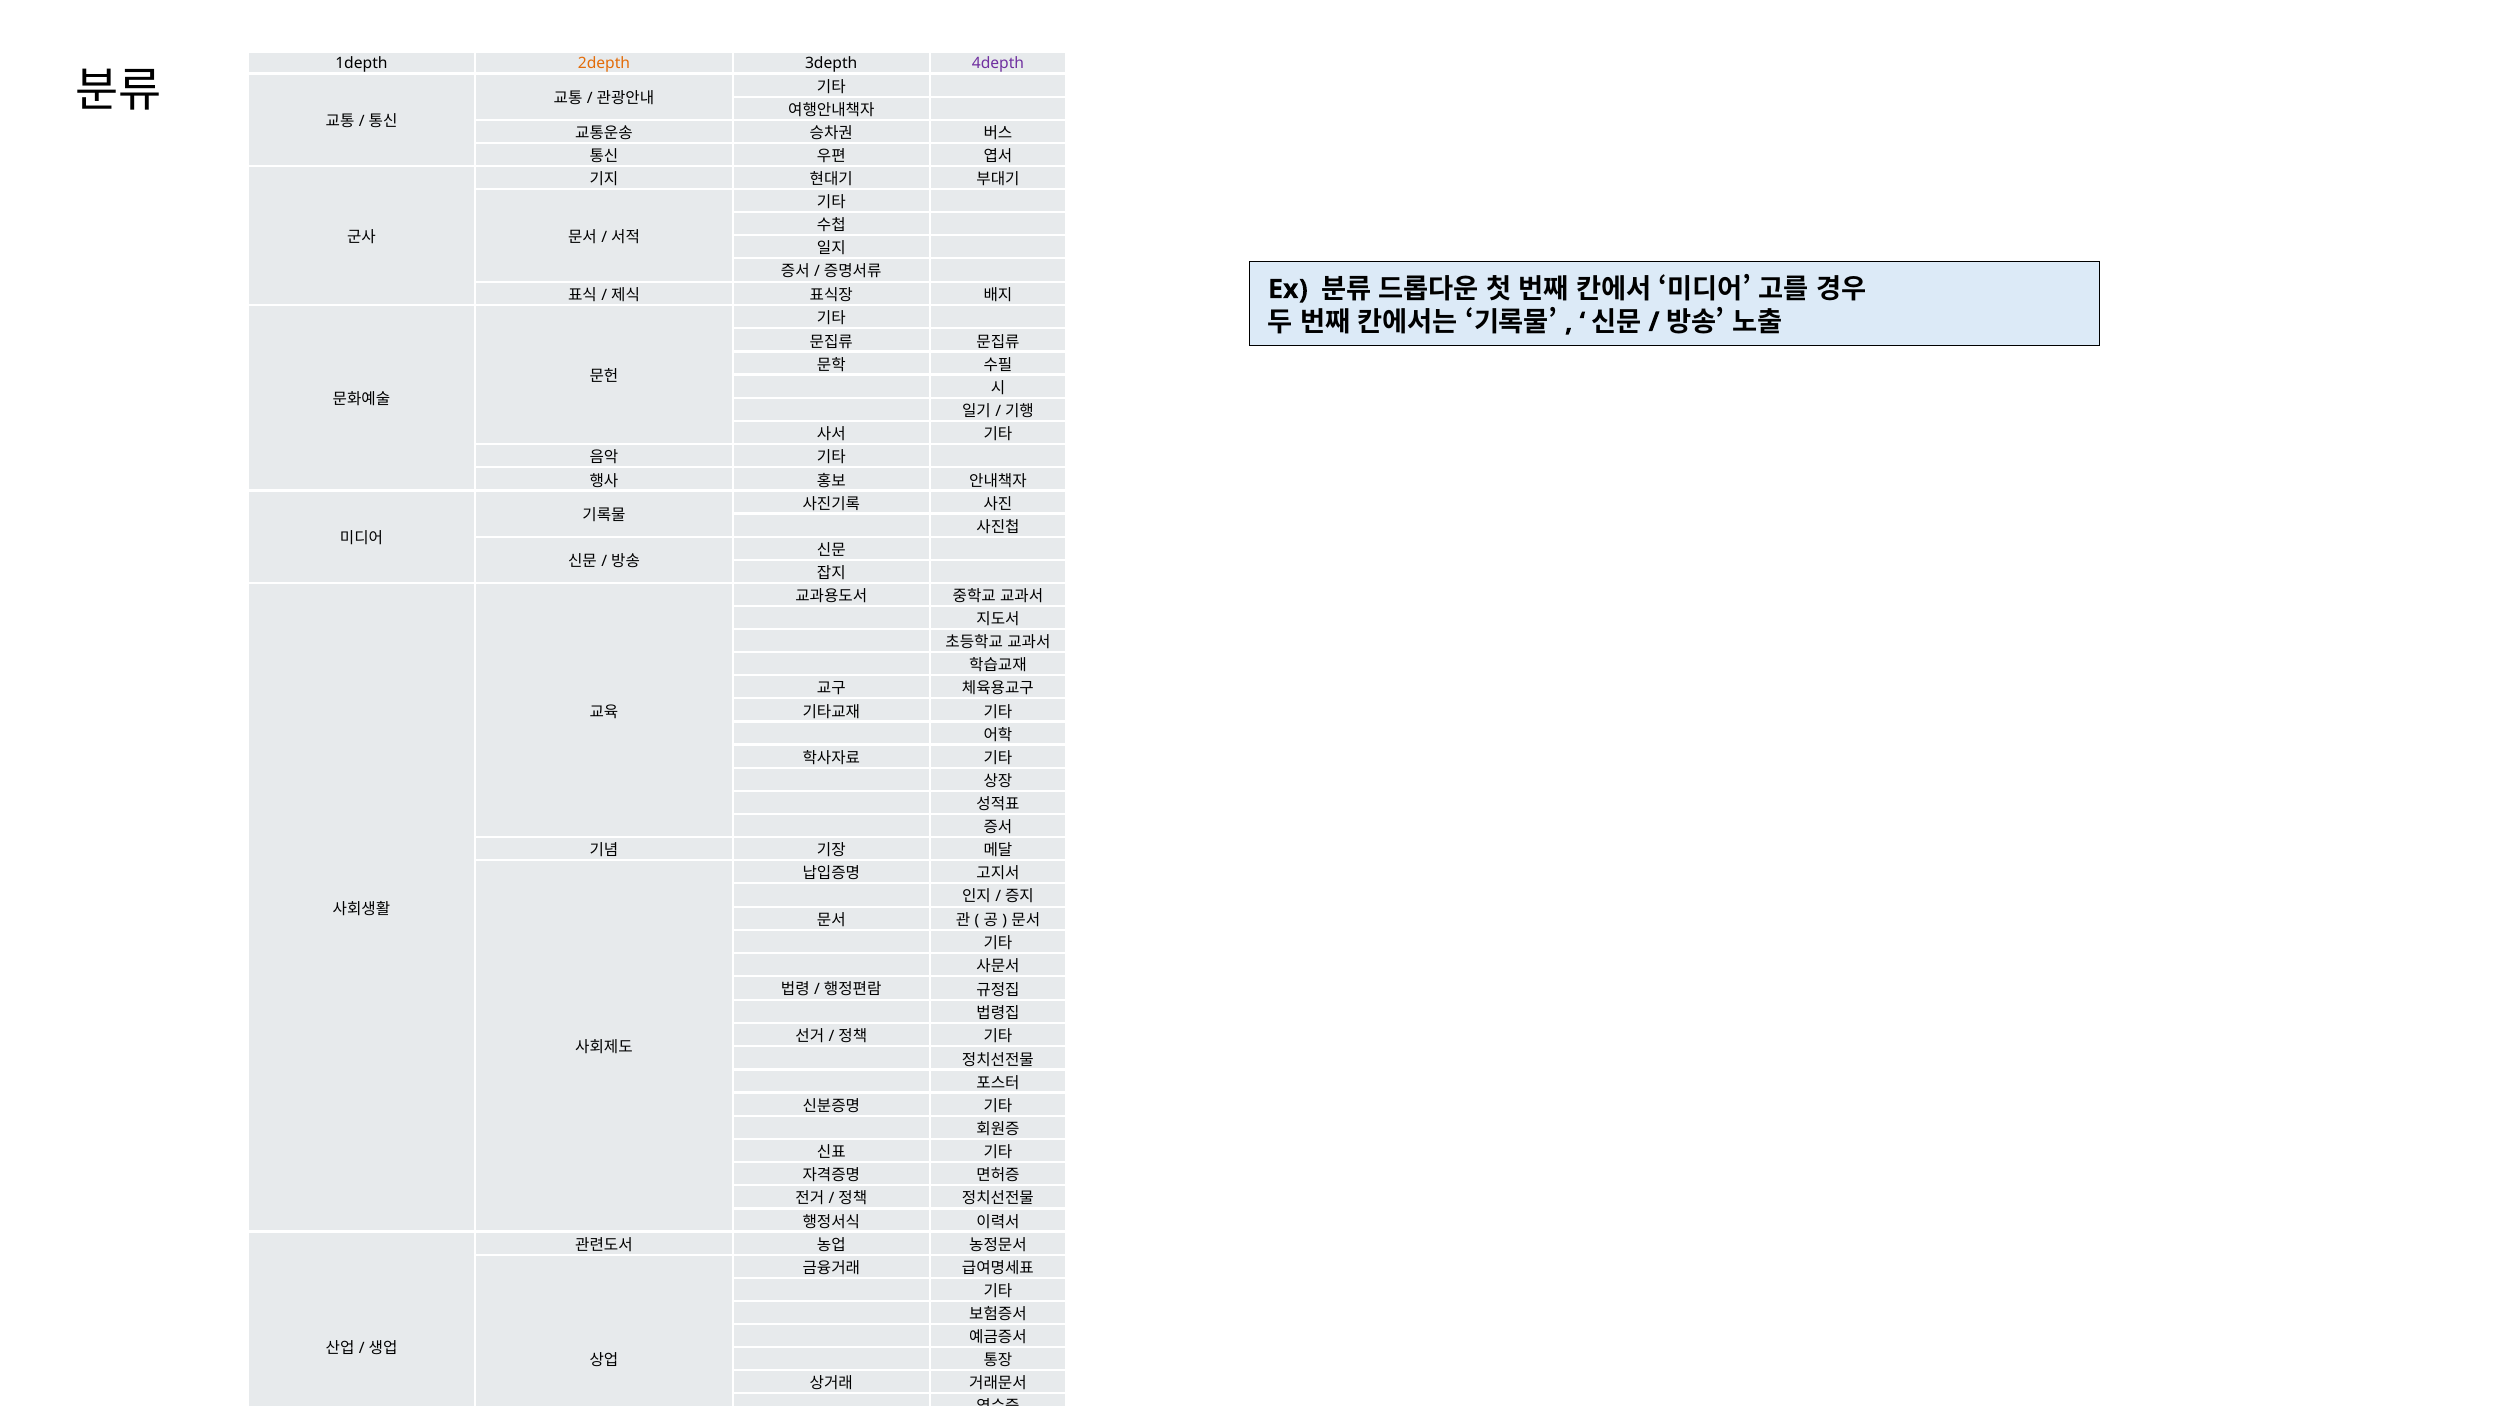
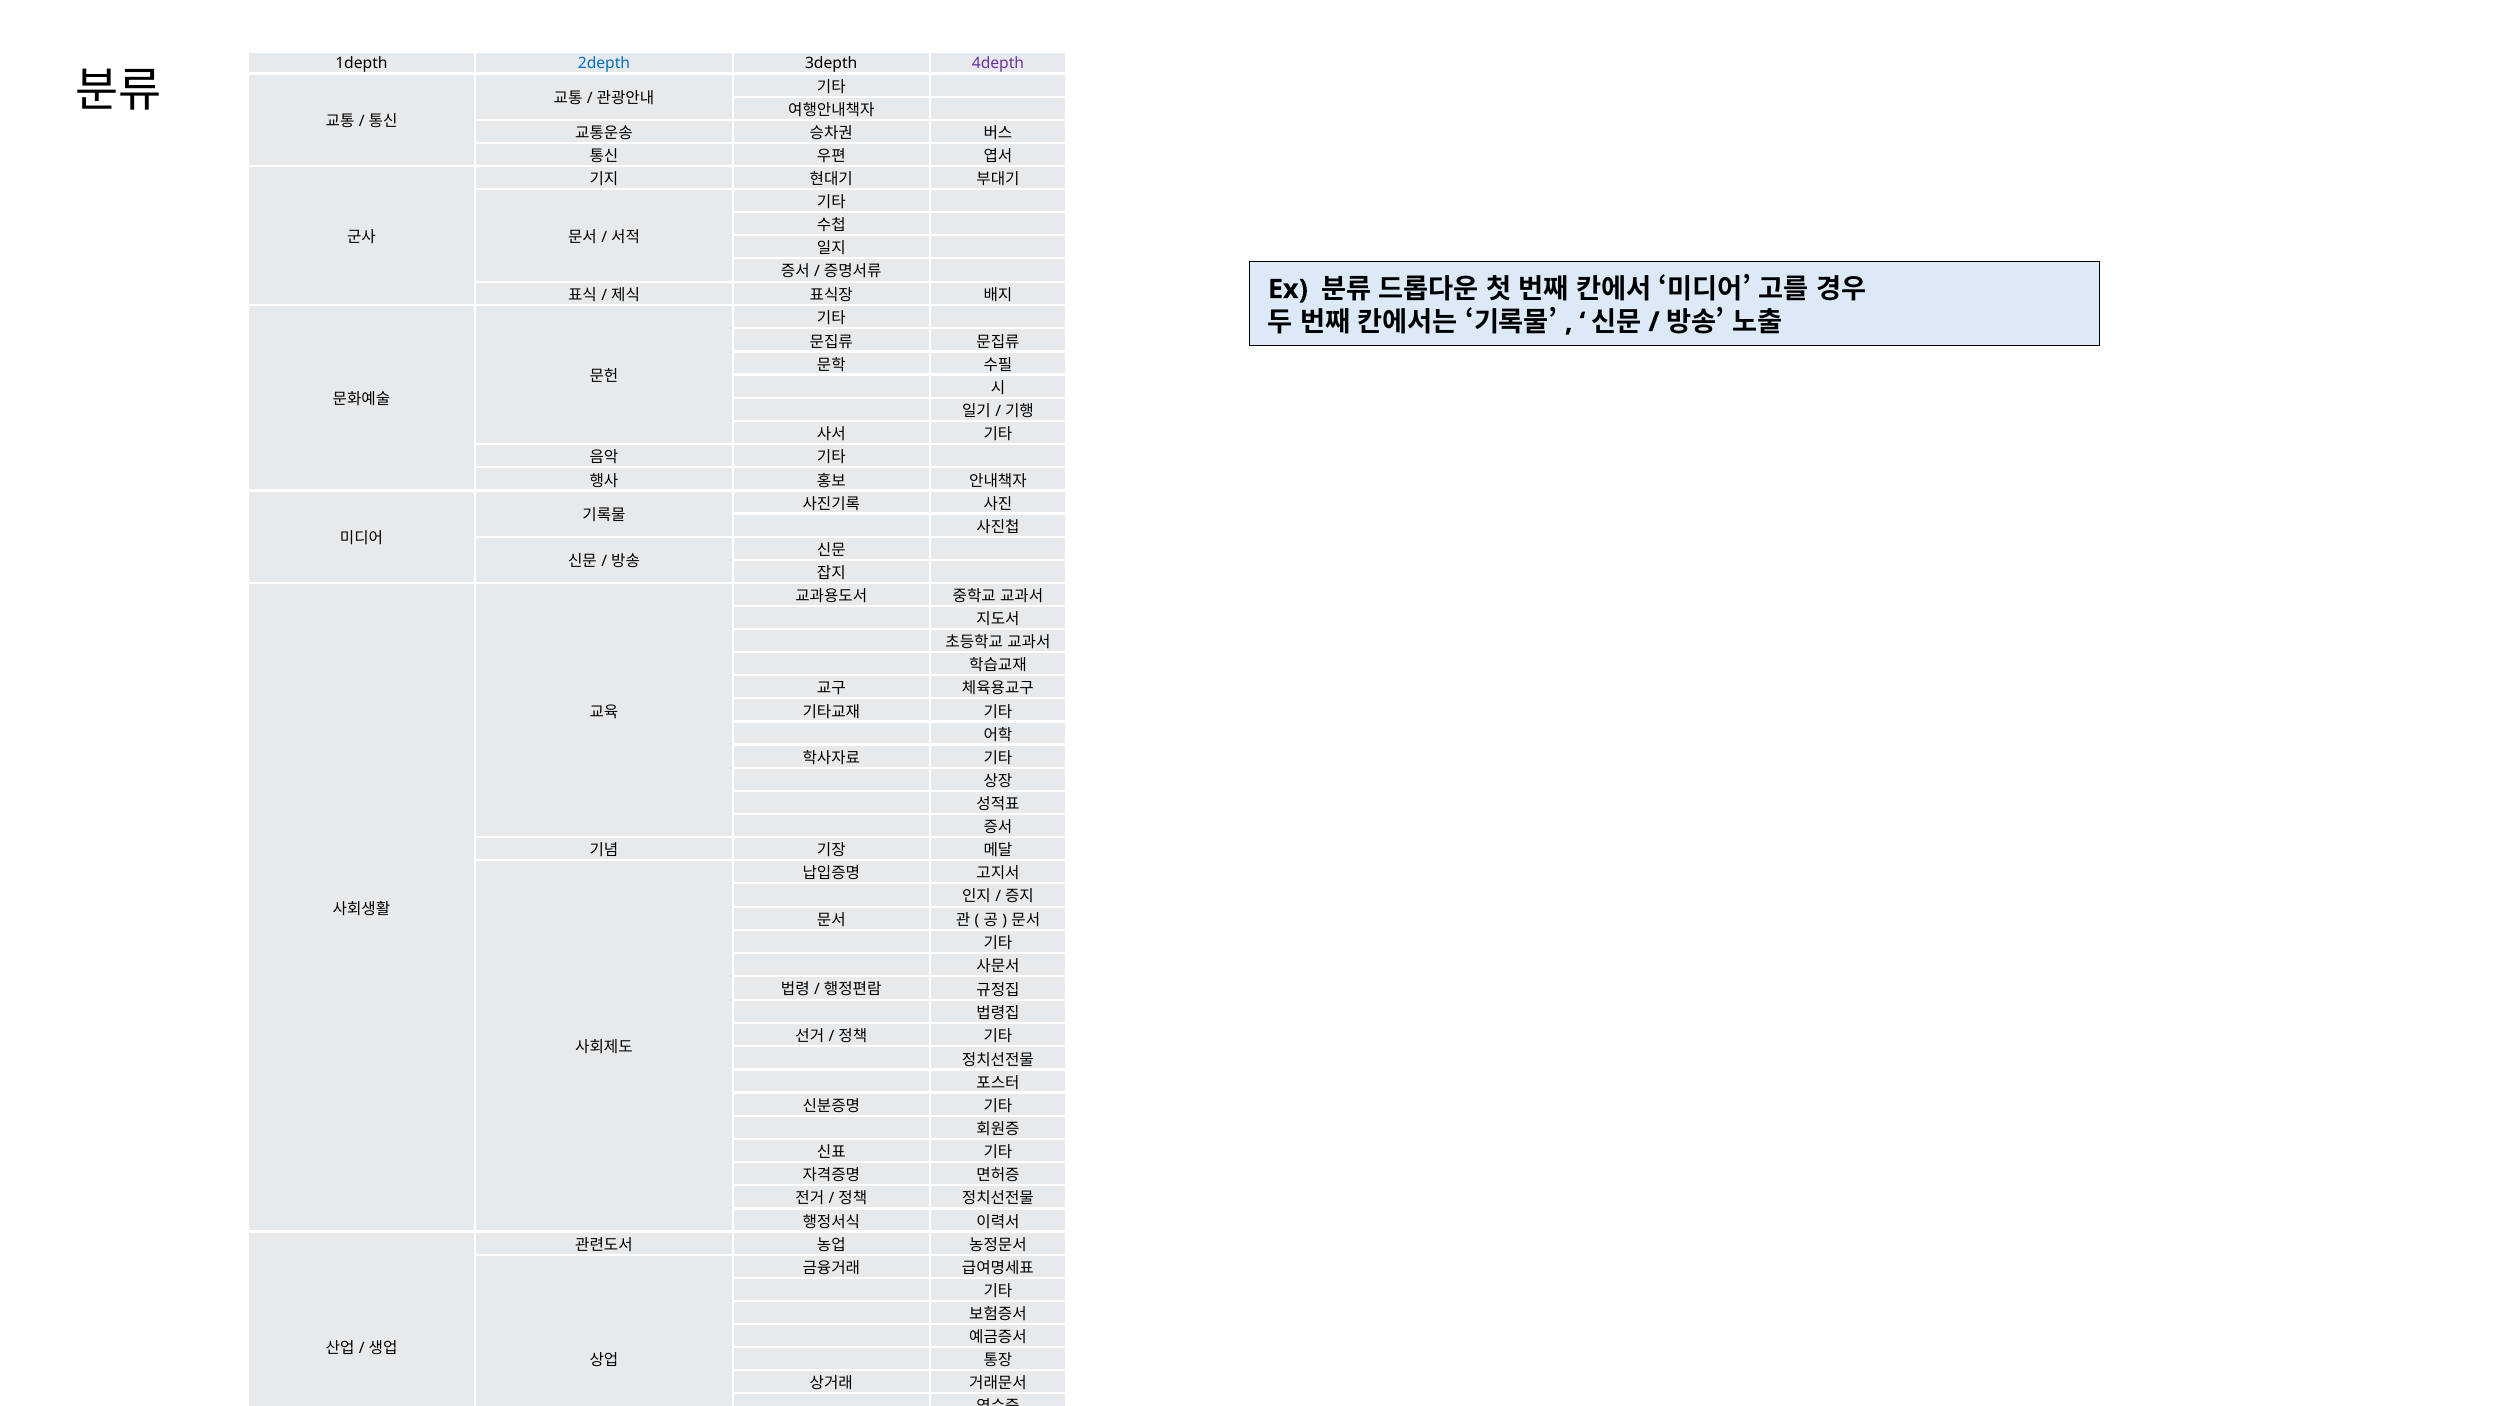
2depth colour: orange -> blue (604, 64)
